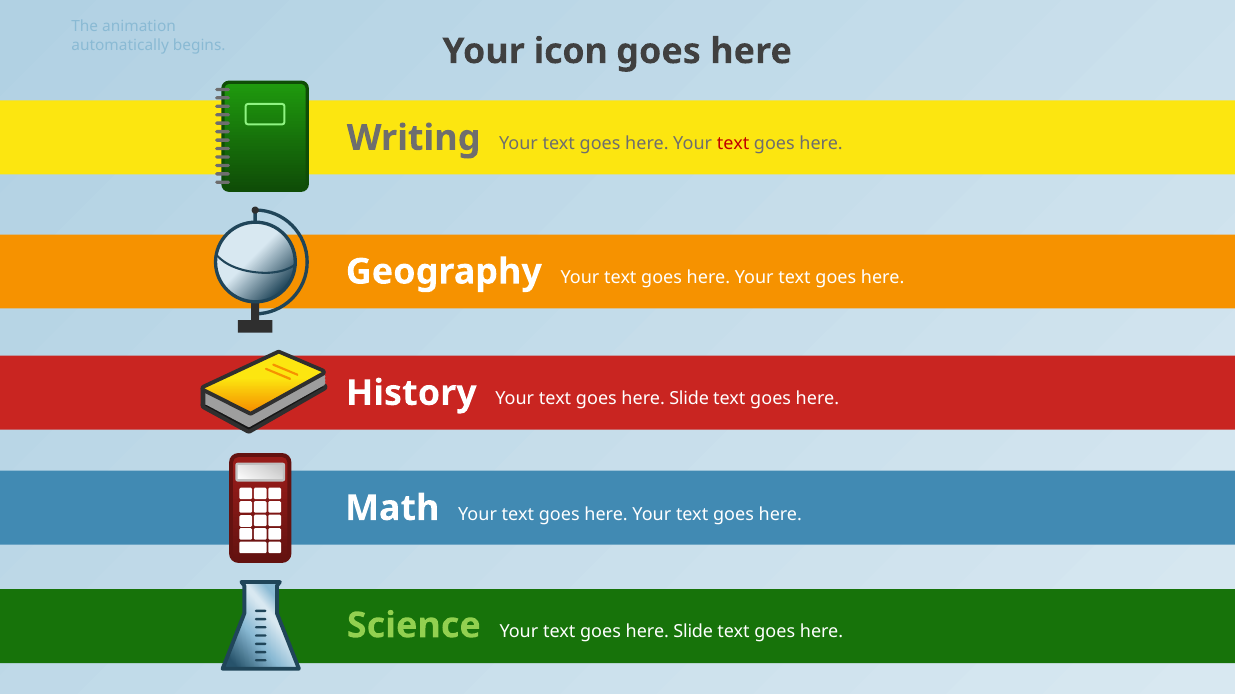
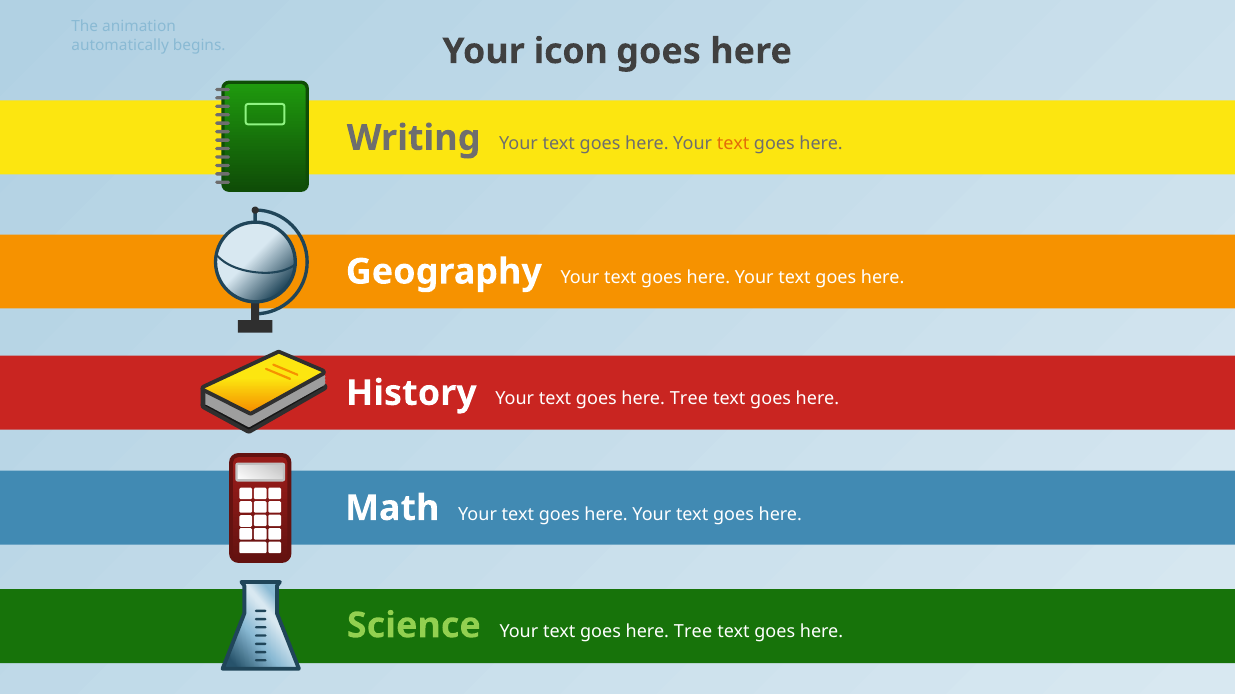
text colour: red -> orange (733, 144)
Slide: Slide -> Tree (689, 399)
Slide: Slide -> Tree (693, 632)
